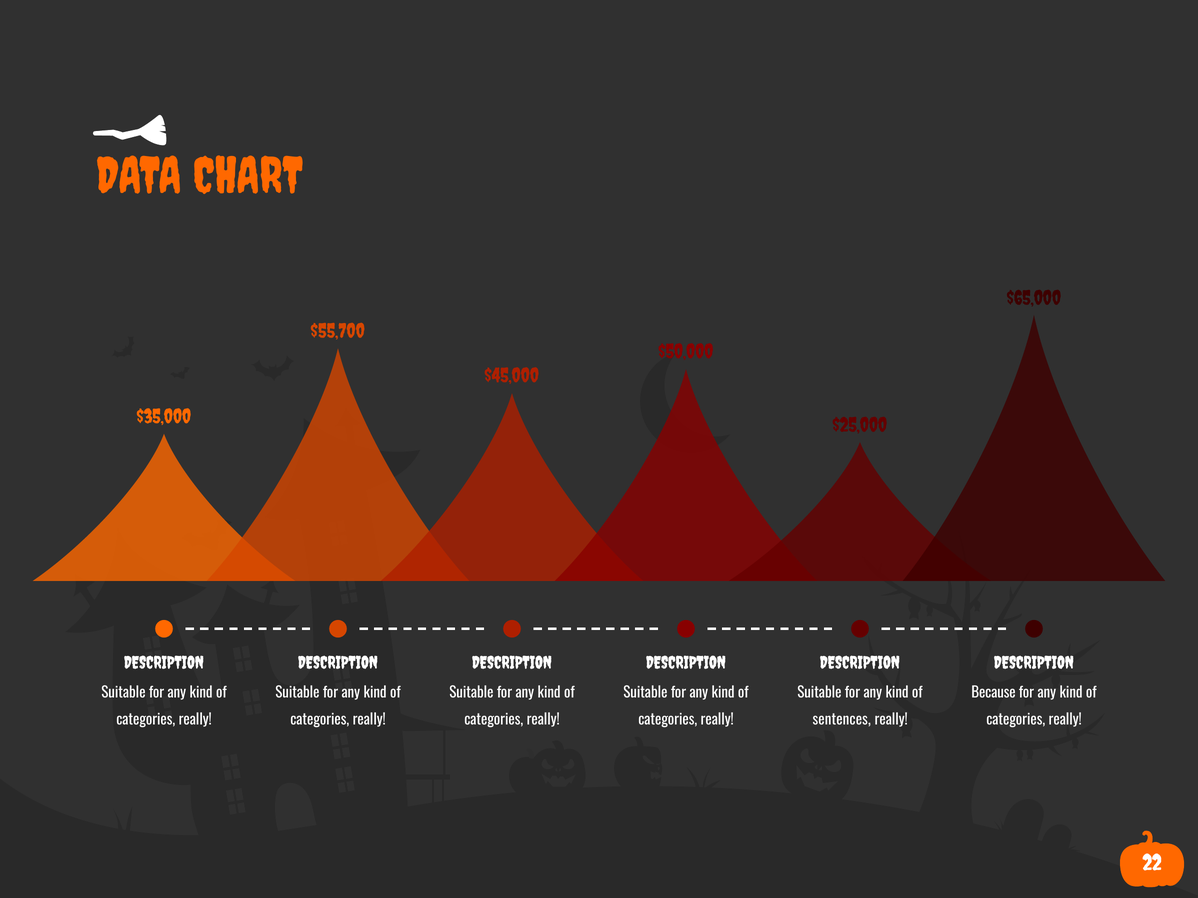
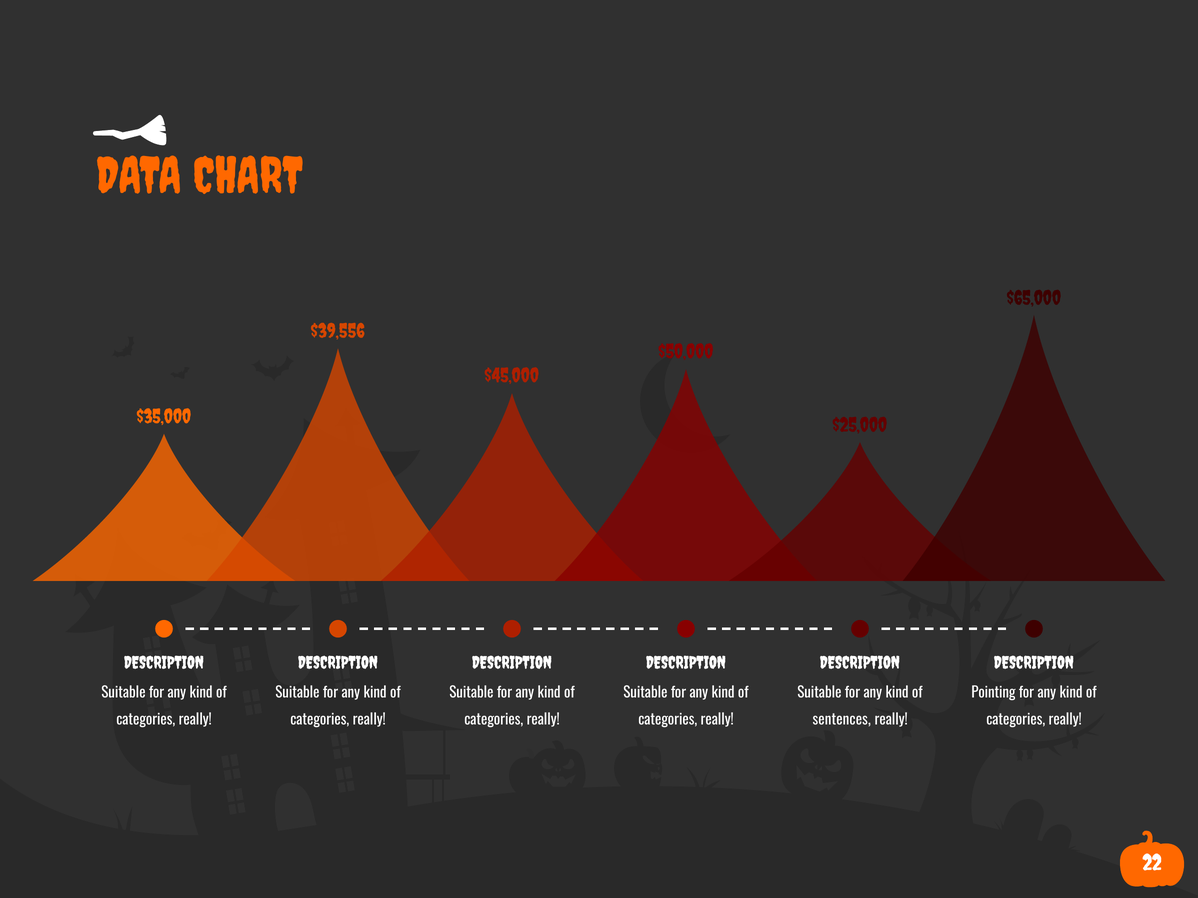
$55,700: $55,700 -> $39,556 (338, 331)
Because: Because -> Pointing (993, 693)
